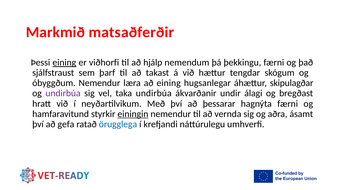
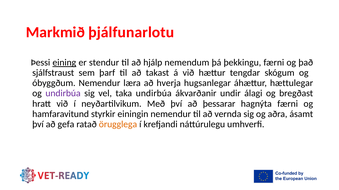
matsaðferðir: matsaðferðir -> þjálfunarlotu (131, 32)
viðhorfi: viðhorfi -> stendur (104, 63)
að eining: eining -> hverja (169, 83)
skipulagðar: skipulagðar -> hættulegar (292, 83)
einingin underline: present -> none (133, 114)
örugglega colour: blue -> orange (118, 125)
